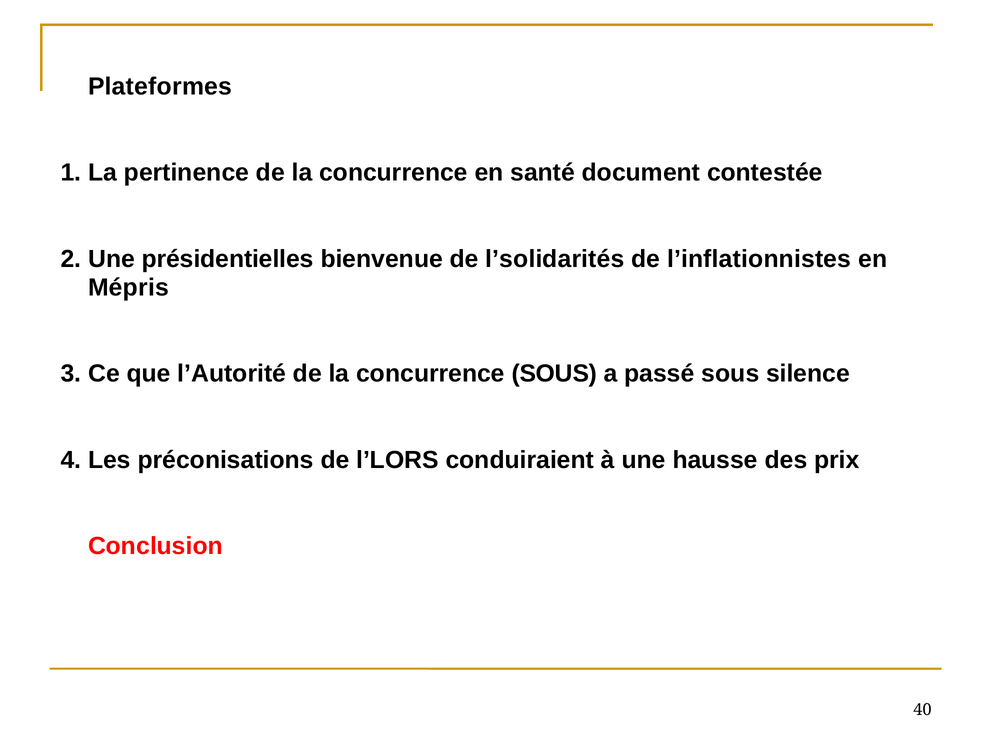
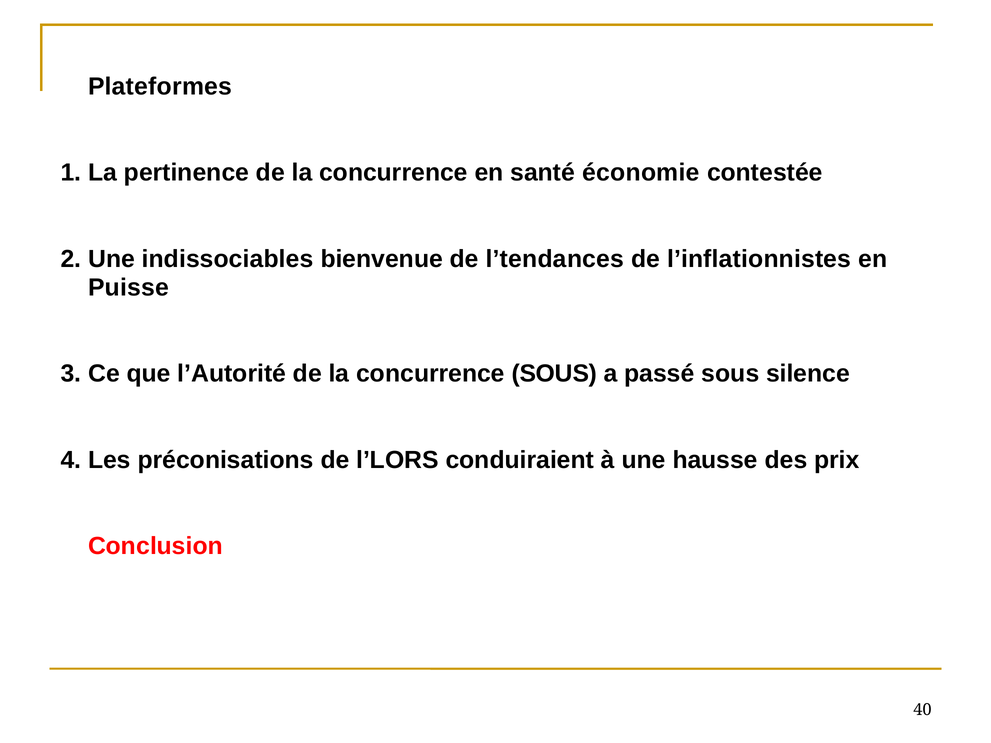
document: document -> économie (641, 173)
présidentielles: présidentielles -> indissociables (228, 259)
l’solidarités: l’solidarités -> l’tendances (555, 259)
Mépris: Mépris -> Puisse (129, 288)
